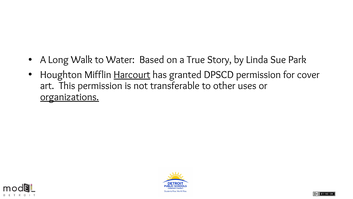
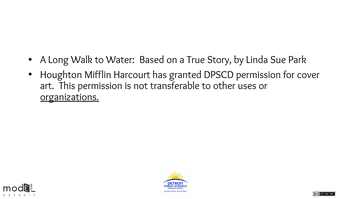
Harcourt underline: present -> none (132, 74)
